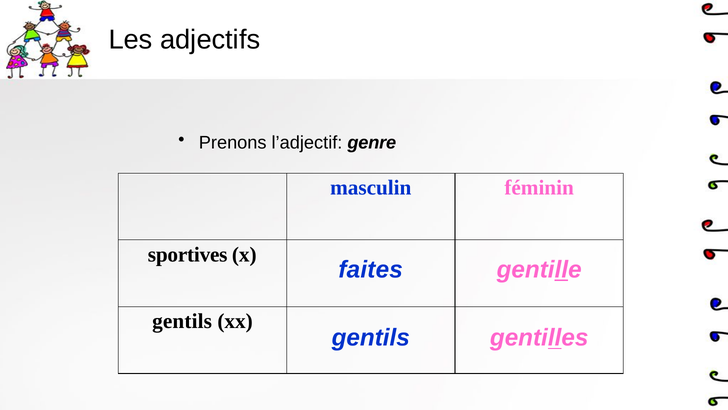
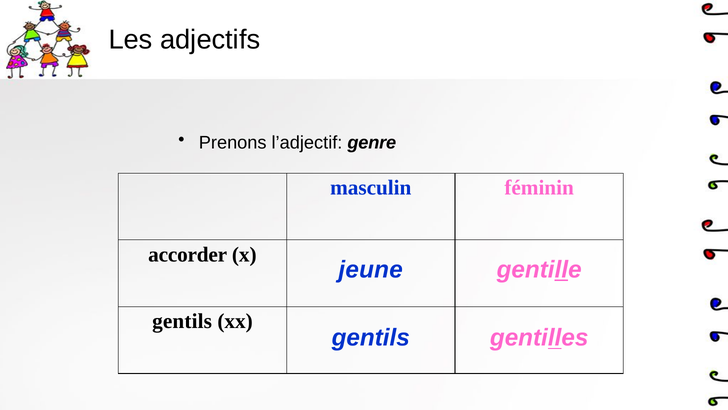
sportives: sportives -> accorder (188, 254)
faites: faites -> jeune (371, 269)
